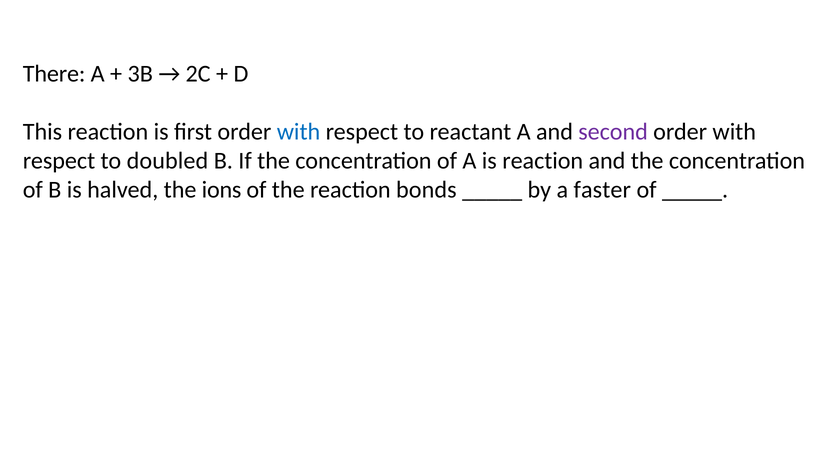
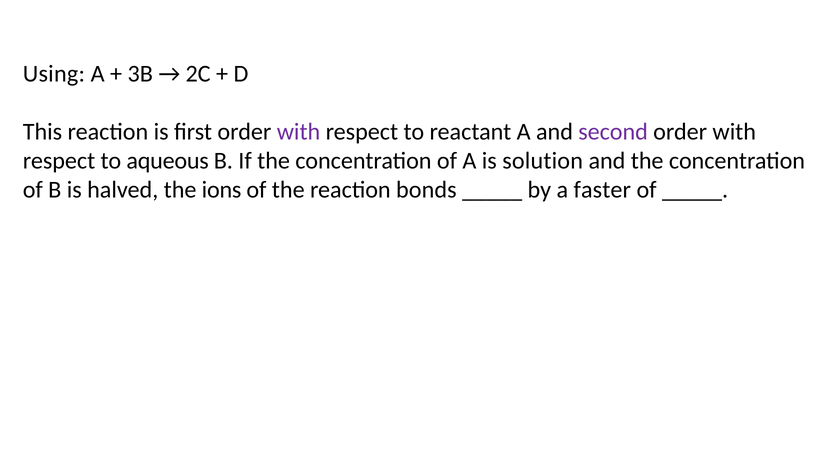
There: There -> Using (54, 74)
with colour: blue -> purple (299, 132)
doubled: doubled -> aqueous (168, 161)
is reaction: reaction -> solution (543, 161)
